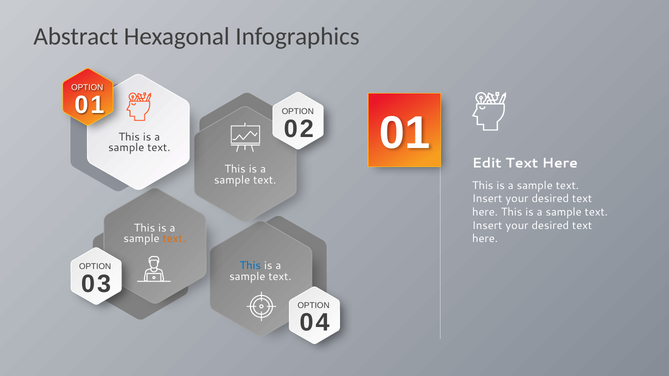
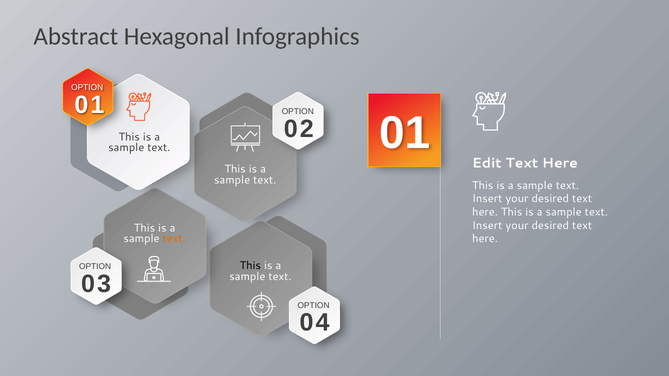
This colour: blue -> black (250, 266)
